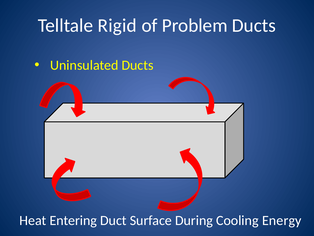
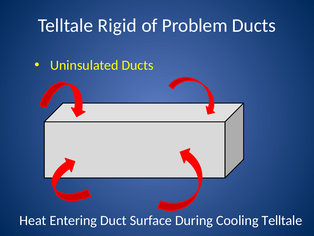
Cooling Energy: Energy -> Telltale (282, 220)
